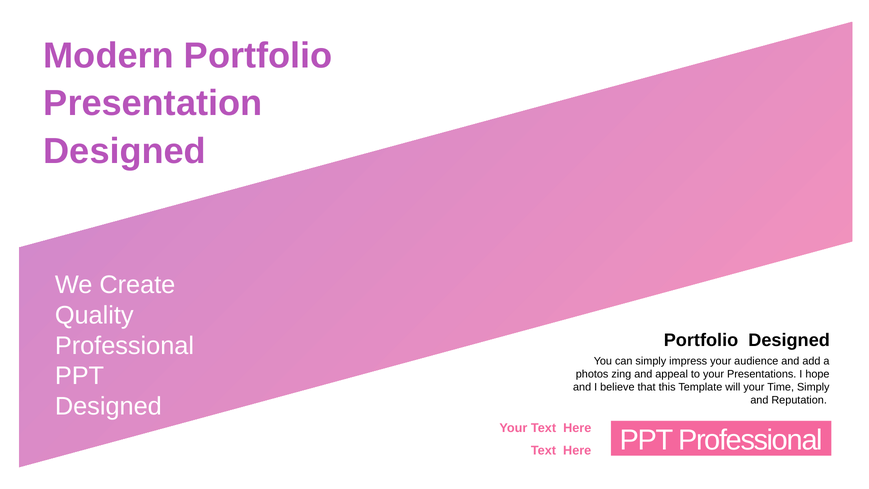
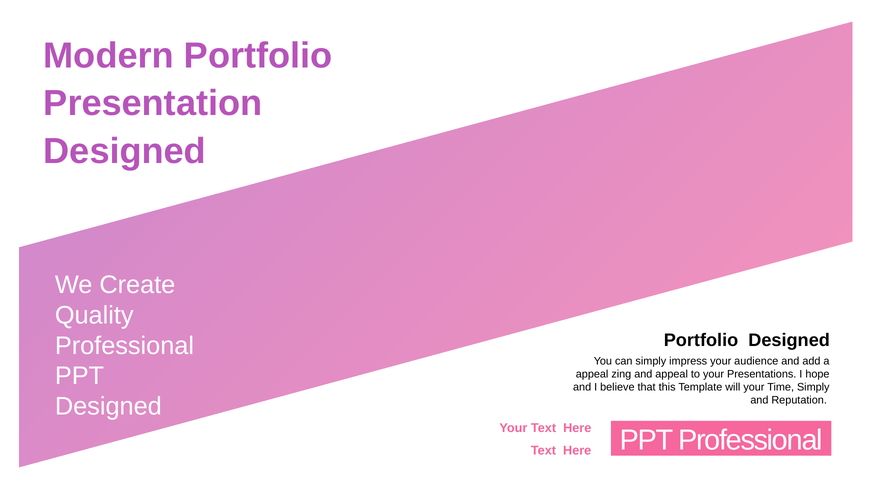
photos: photos -> appeal (592, 374)
